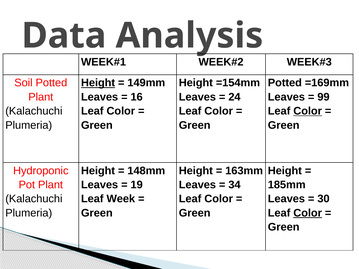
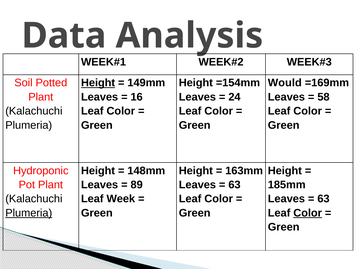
Potted: Potted -> Would (285, 83)
99: 99 -> 58 (323, 97)
Color underline: present -> none (308, 111)
19: 19 -> 89 (137, 185)
34: 34 -> 63 (234, 185)
30: 30 -> 63 (323, 199)
Plumeria underline: none -> present (29, 213)
